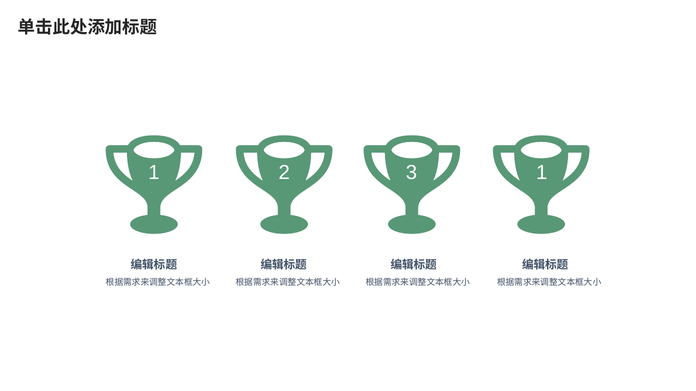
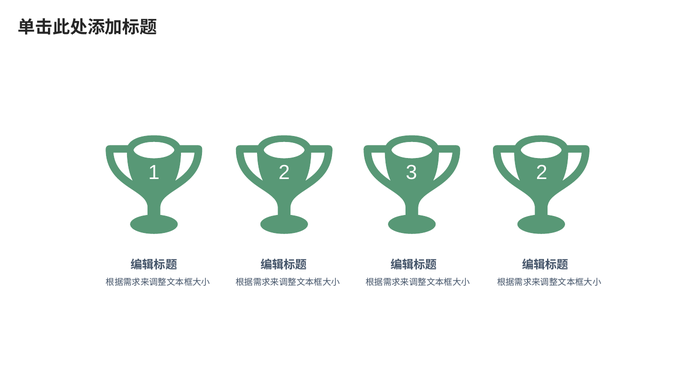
3 1: 1 -> 2 (542, 173)
